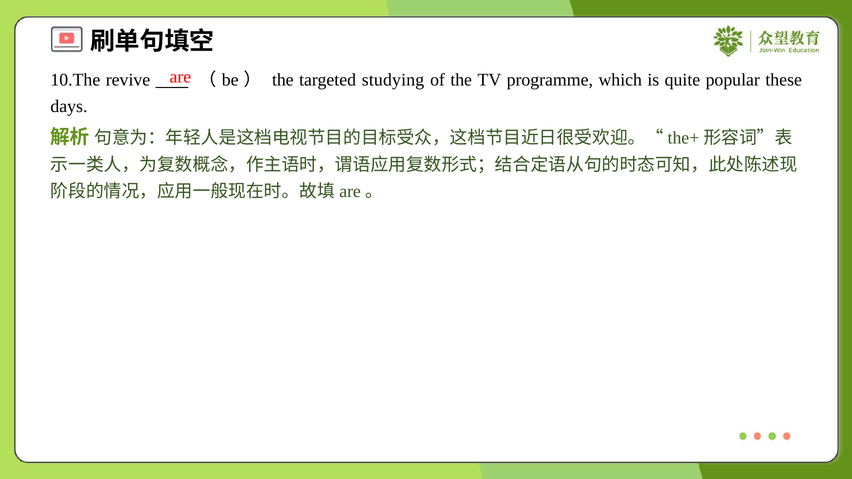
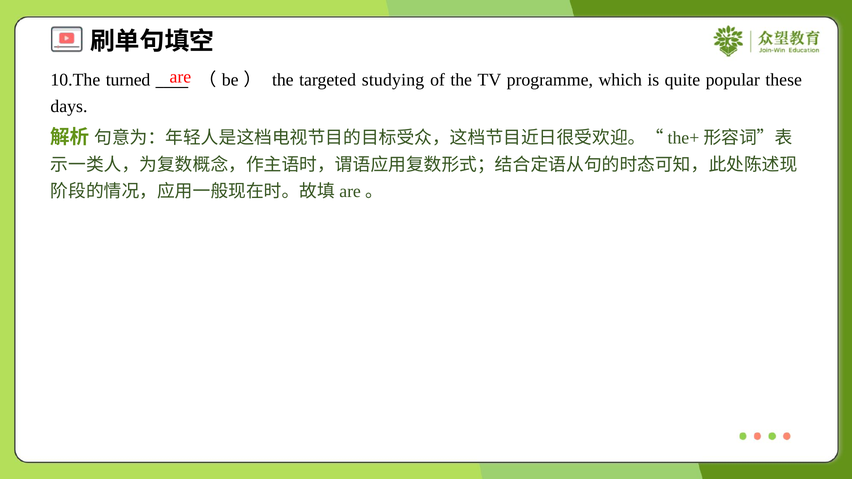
revive: revive -> turned (128, 80)
